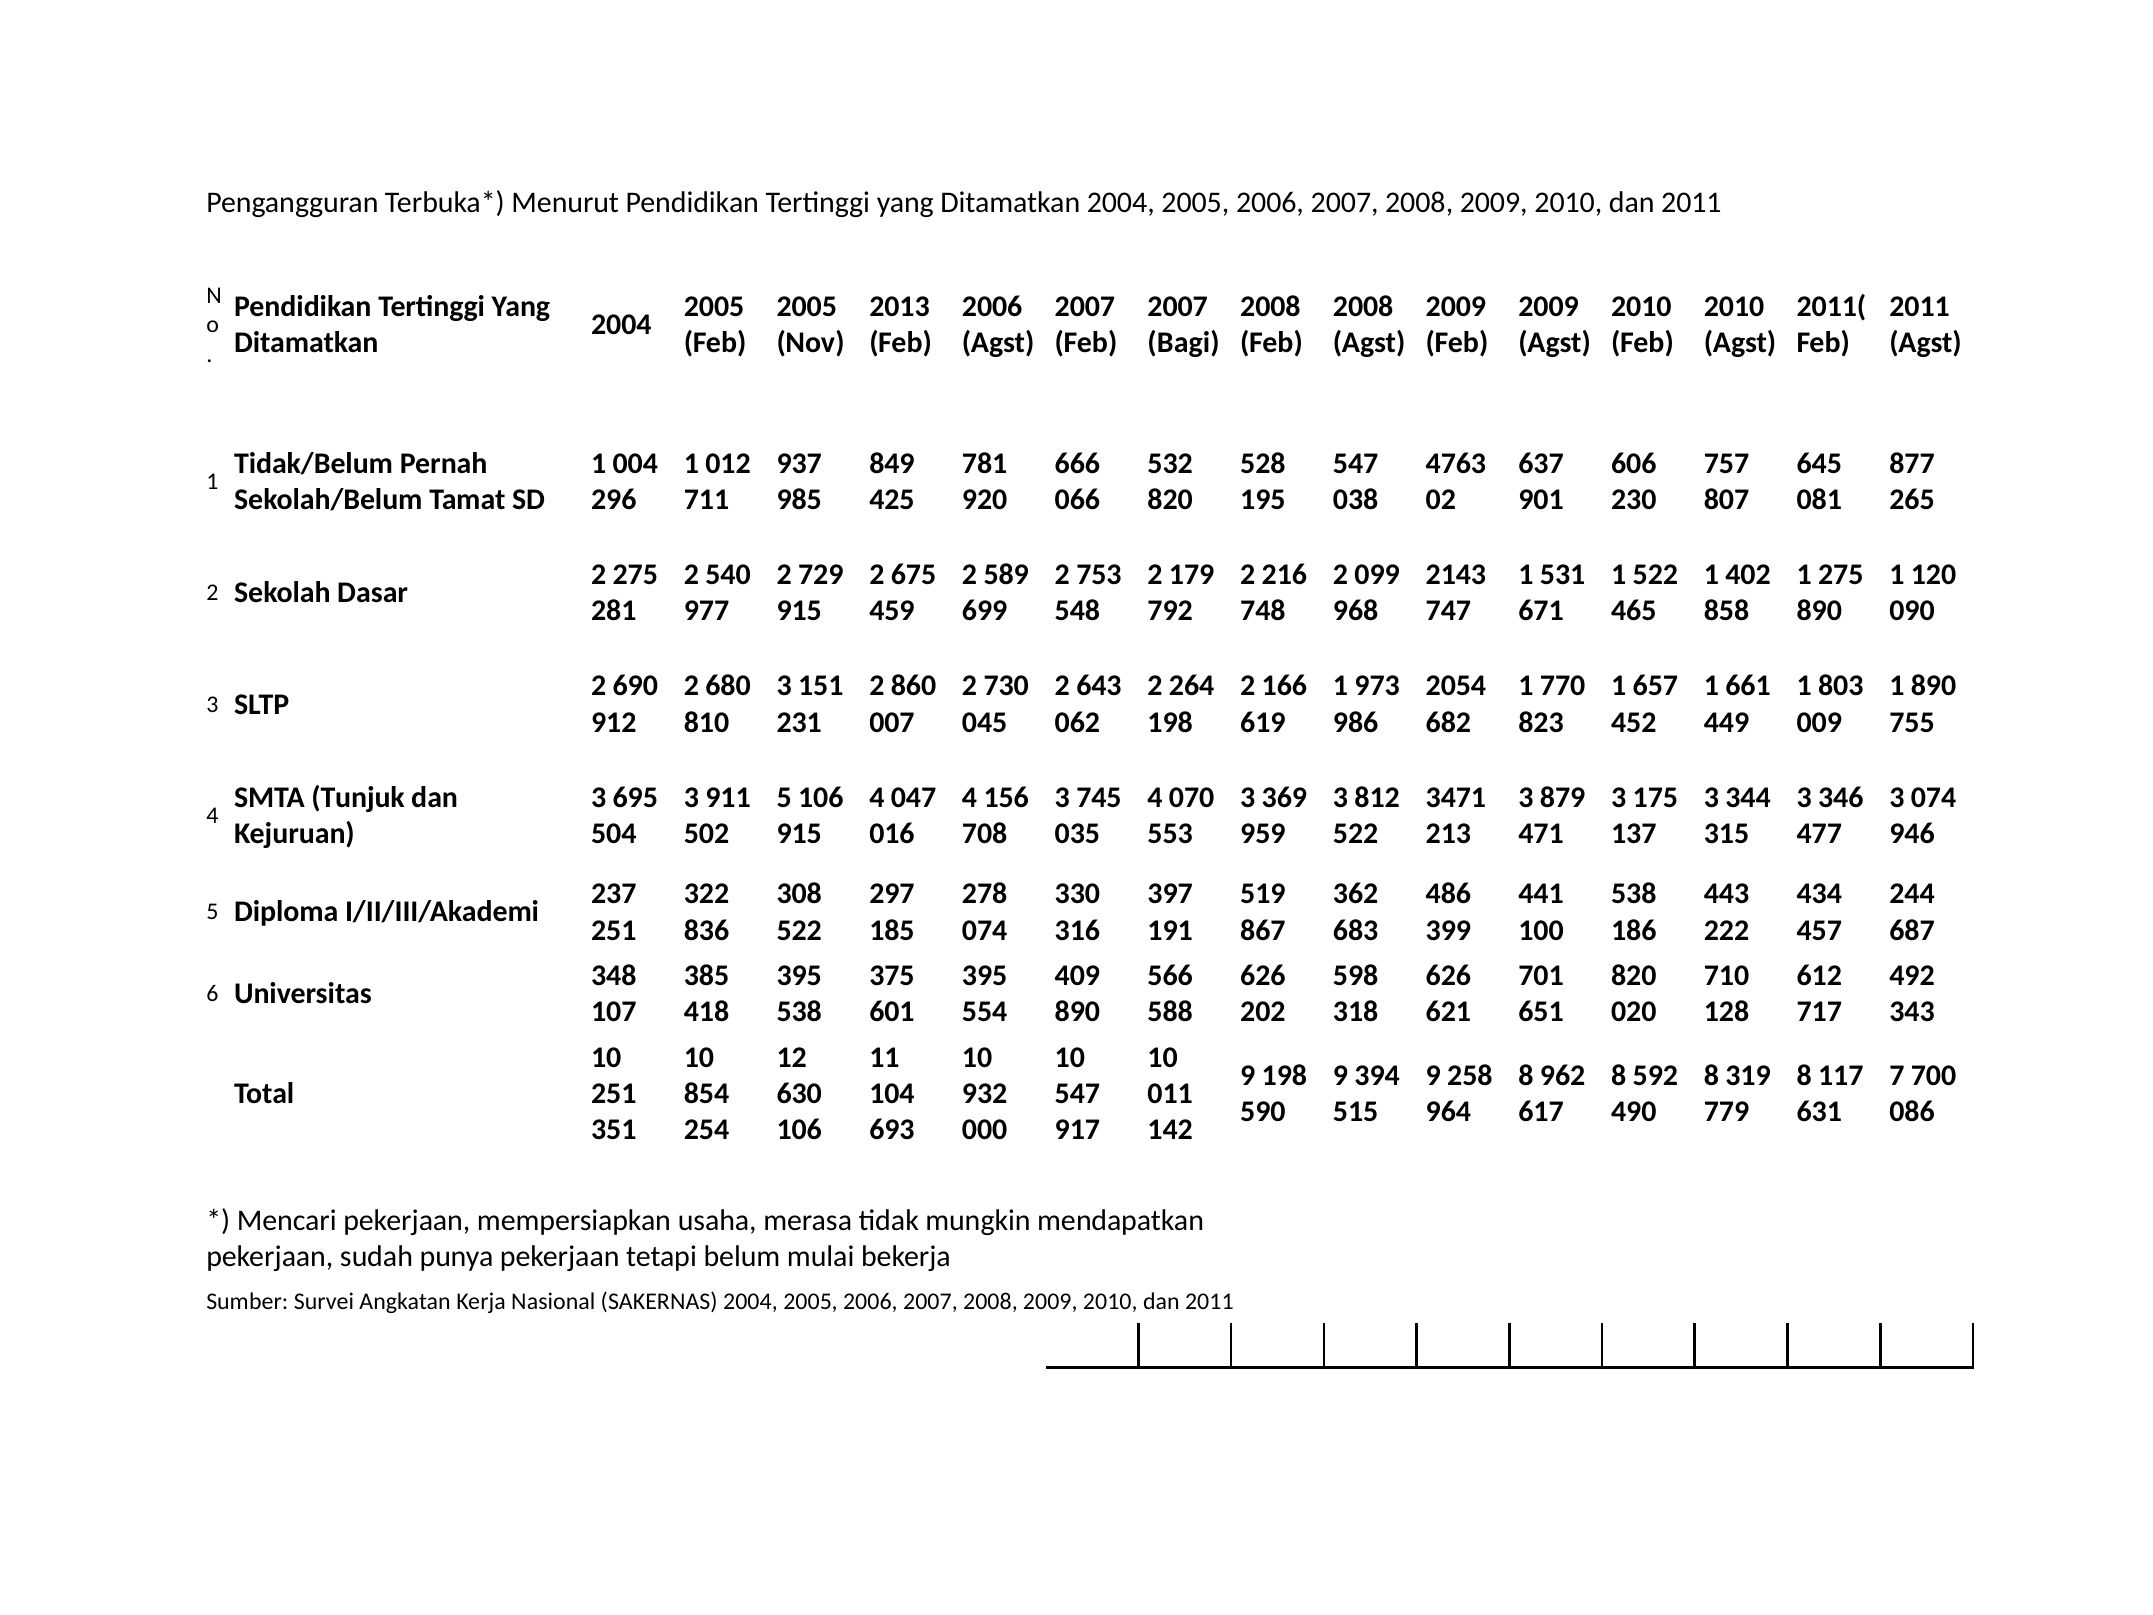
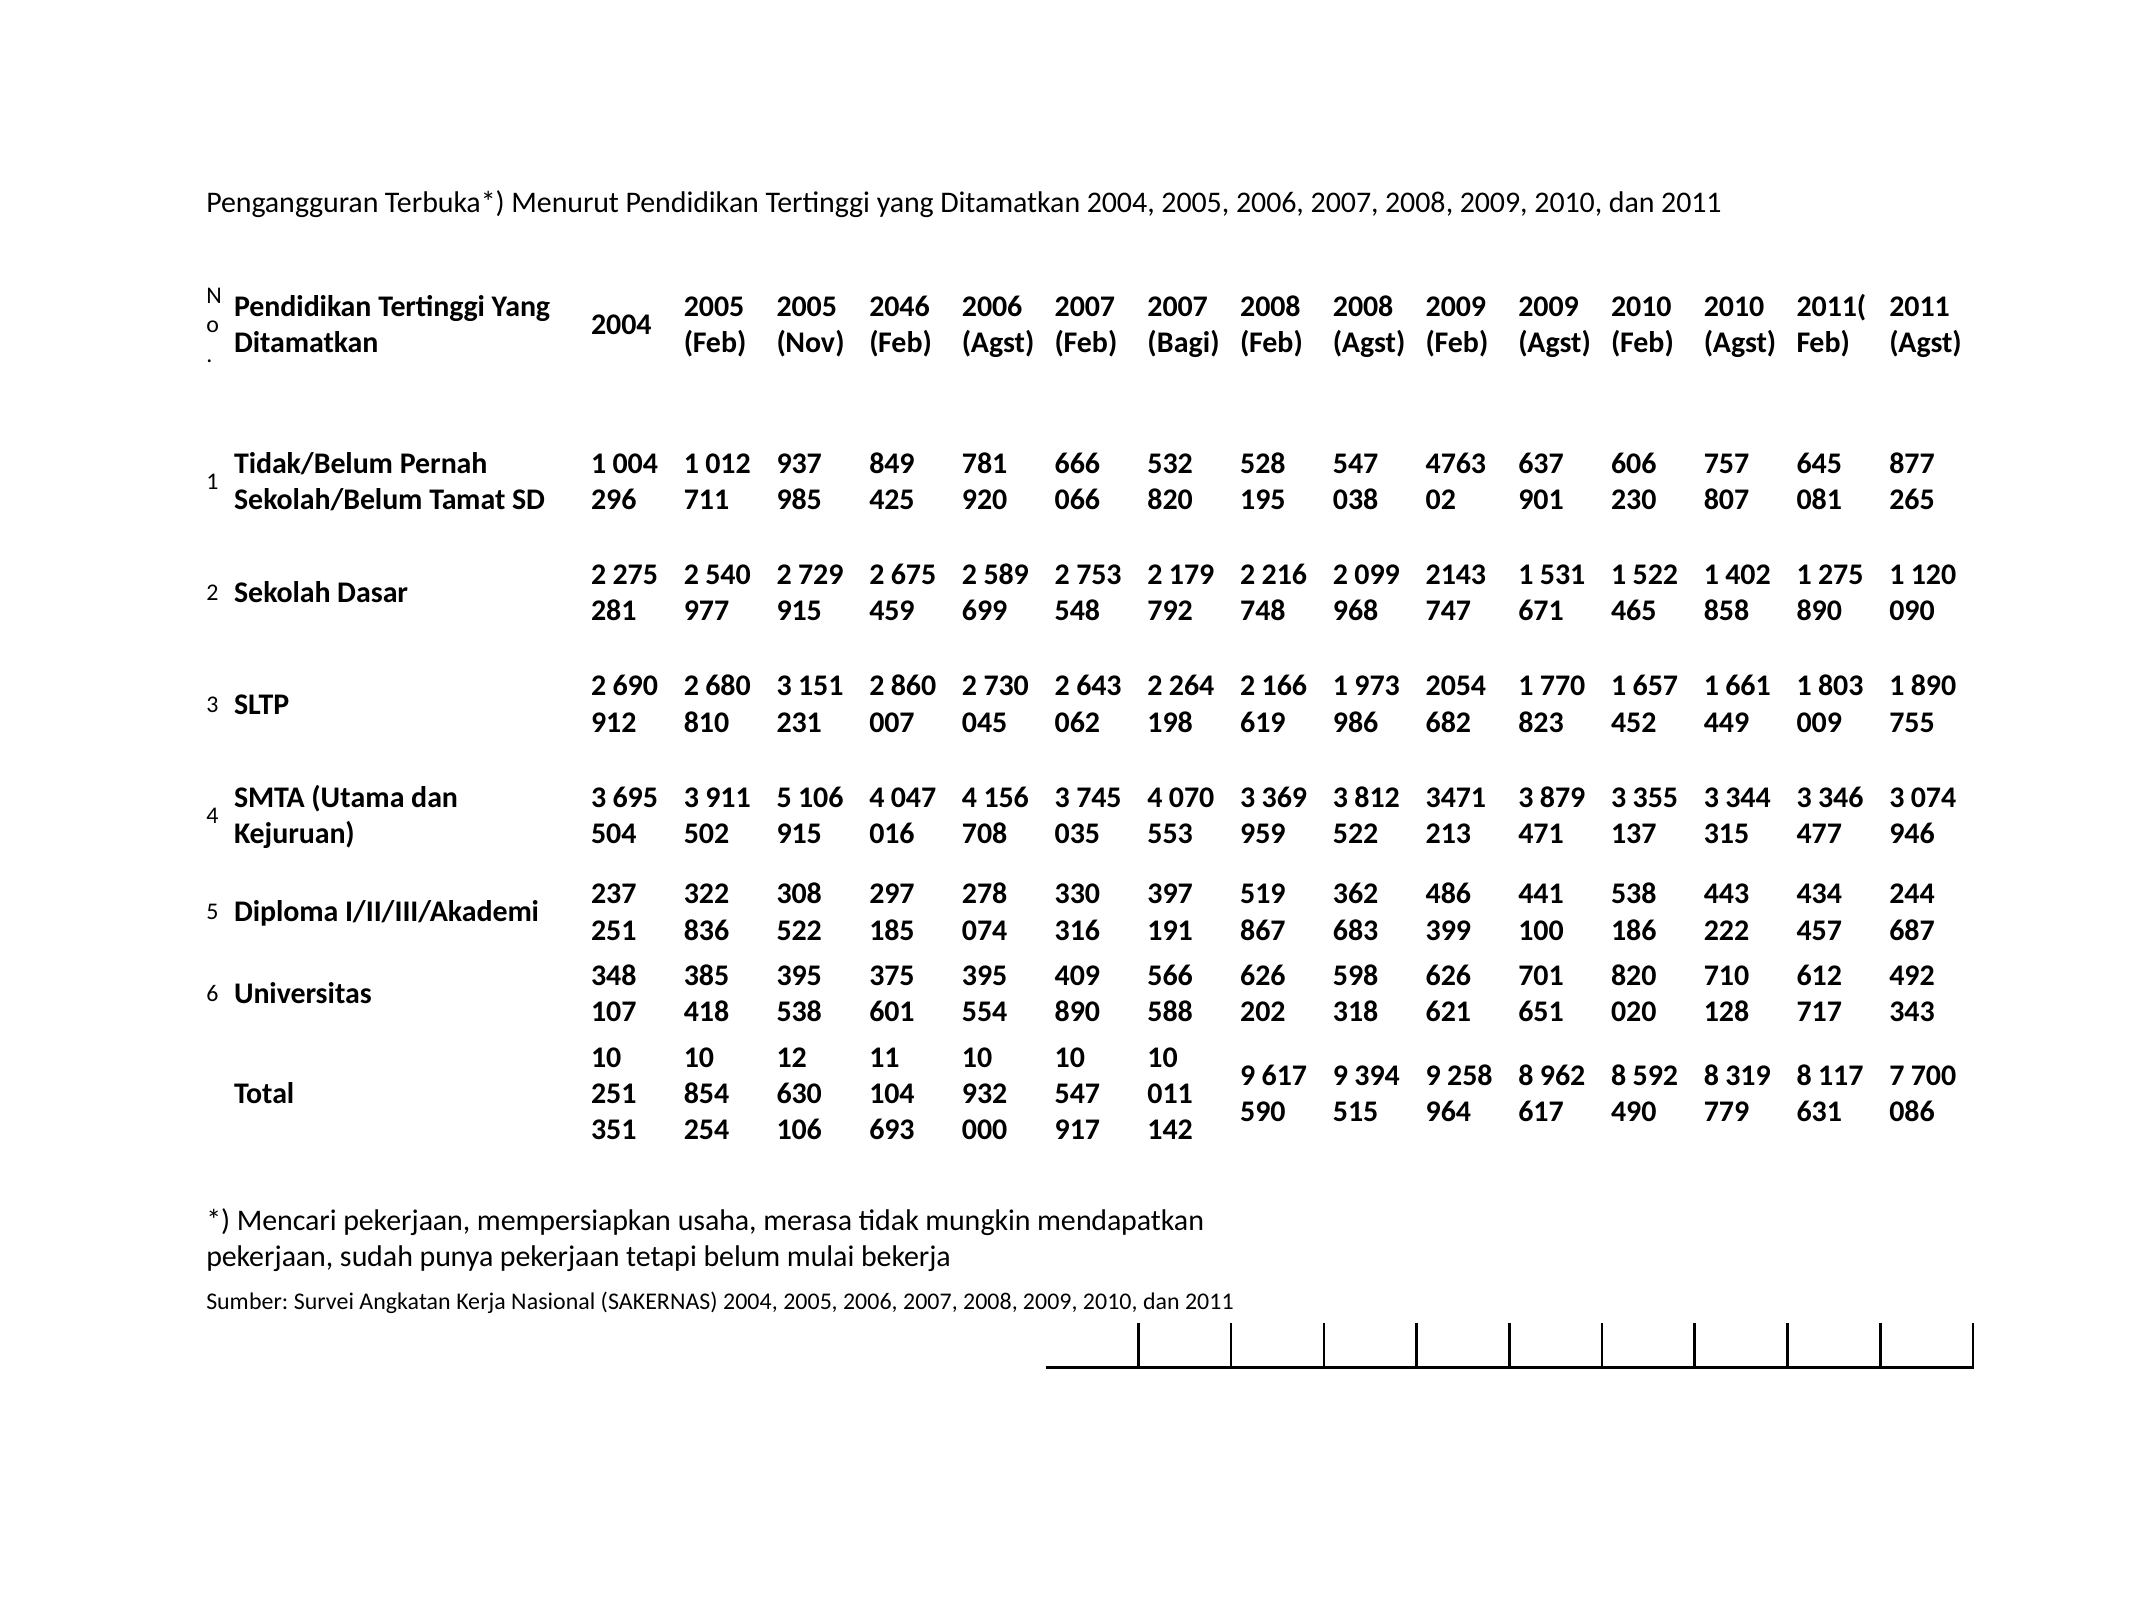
2013: 2013 -> 2046 (899, 307)
Tunjuk: Tunjuk -> Utama (358, 797)
175: 175 -> 355 (1655, 797)
9 198: 198 -> 617 (1284, 1075)
